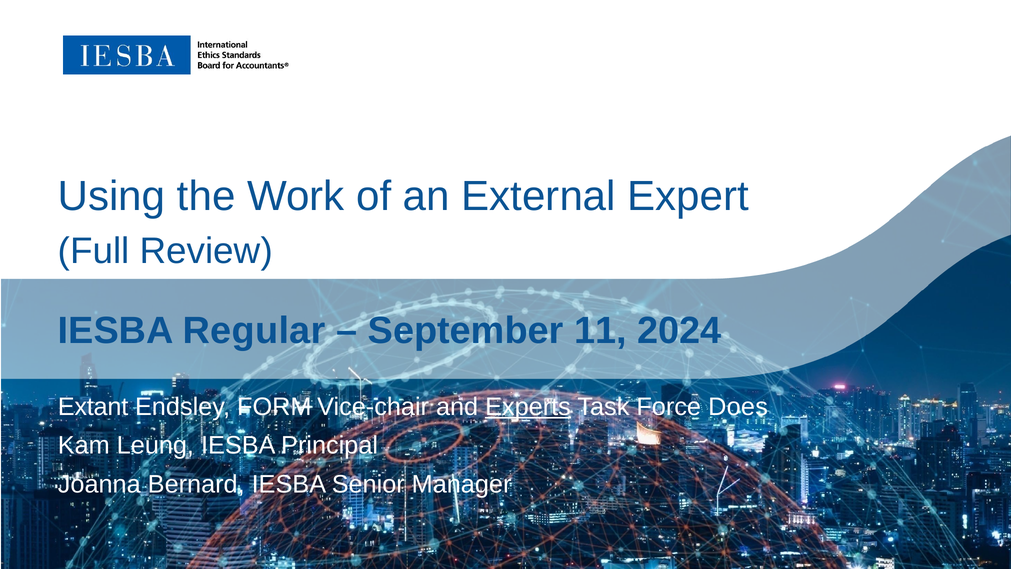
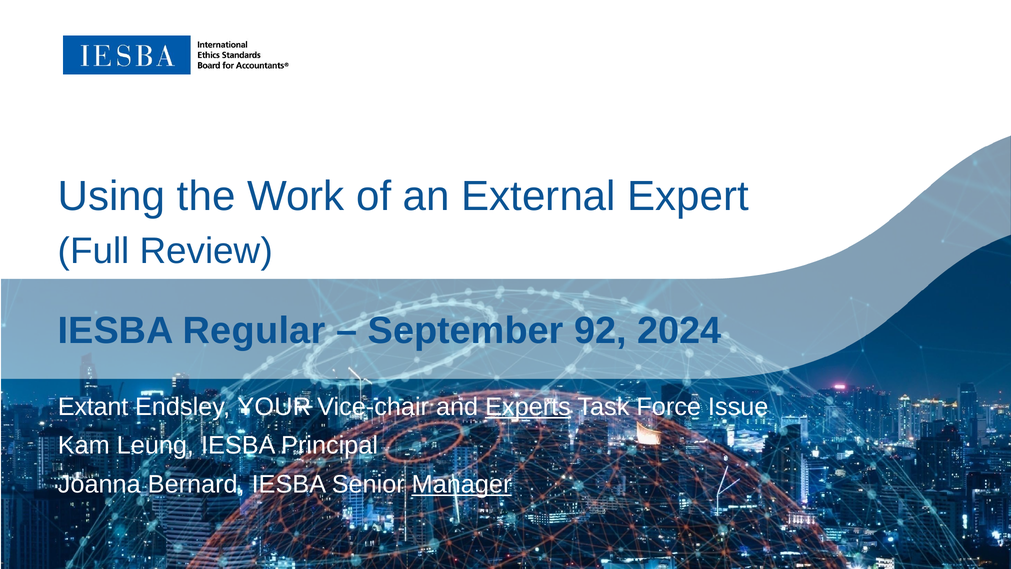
11: 11 -> 92 (600, 330)
FORM: FORM -> YOUR (274, 407)
Does: Does -> Issue (738, 407)
Manager underline: none -> present (462, 484)
